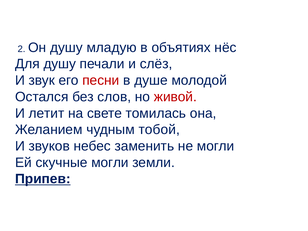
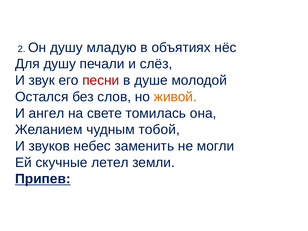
живой colour: red -> orange (175, 97)
летит: летит -> ангел (47, 113)
скучные могли: могли -> летел (110, 163)
